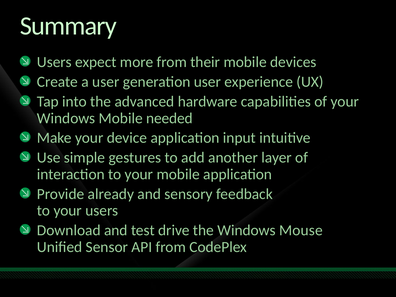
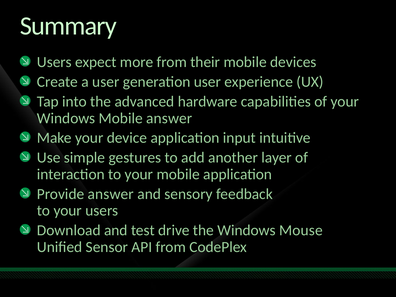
Mobile needed: needed -> answer (169, 118)
Provide already: already -> answer (111, 194)
